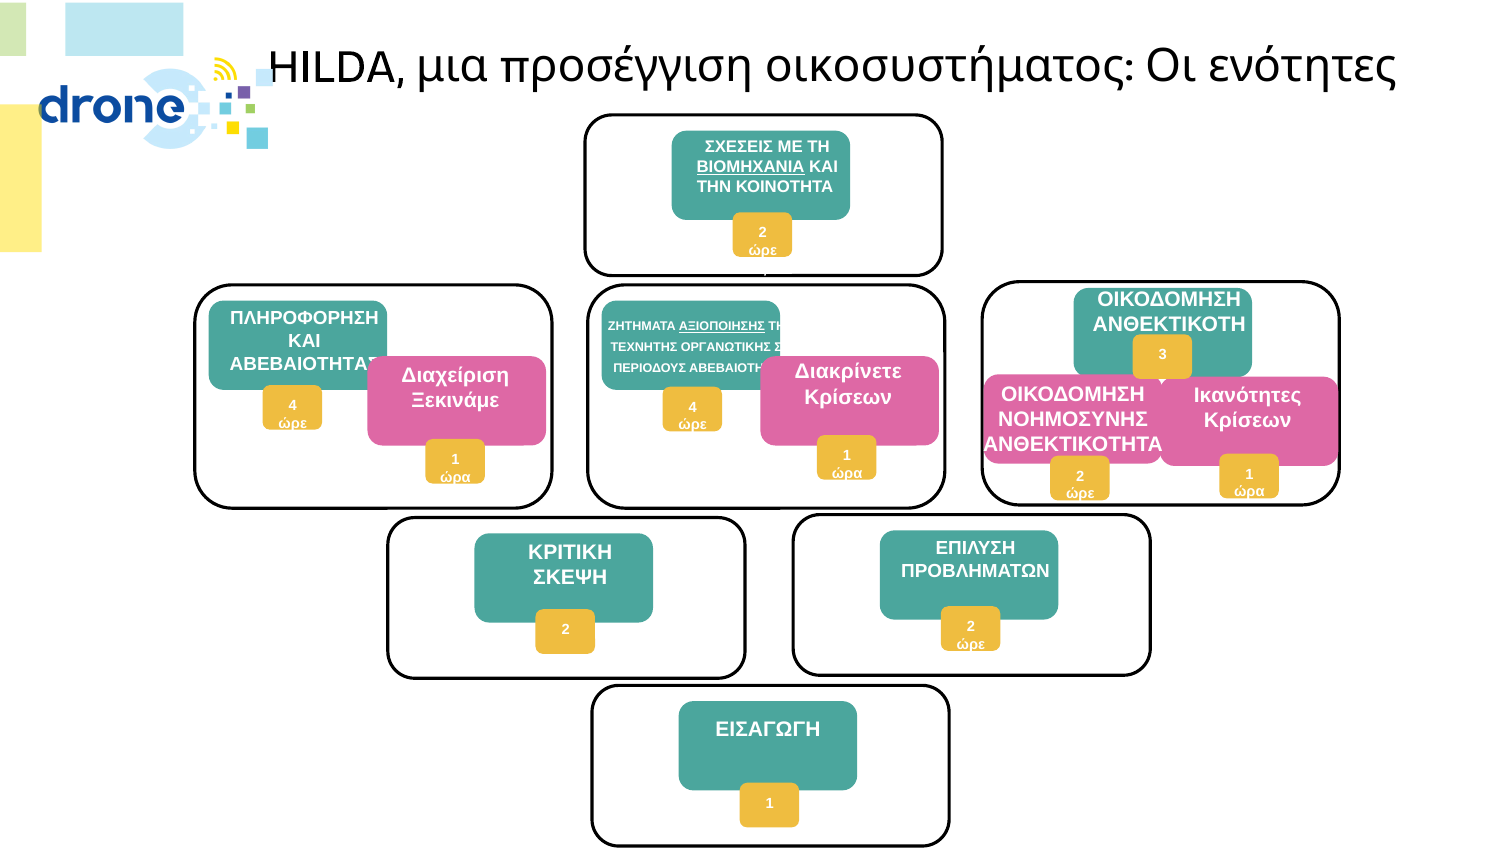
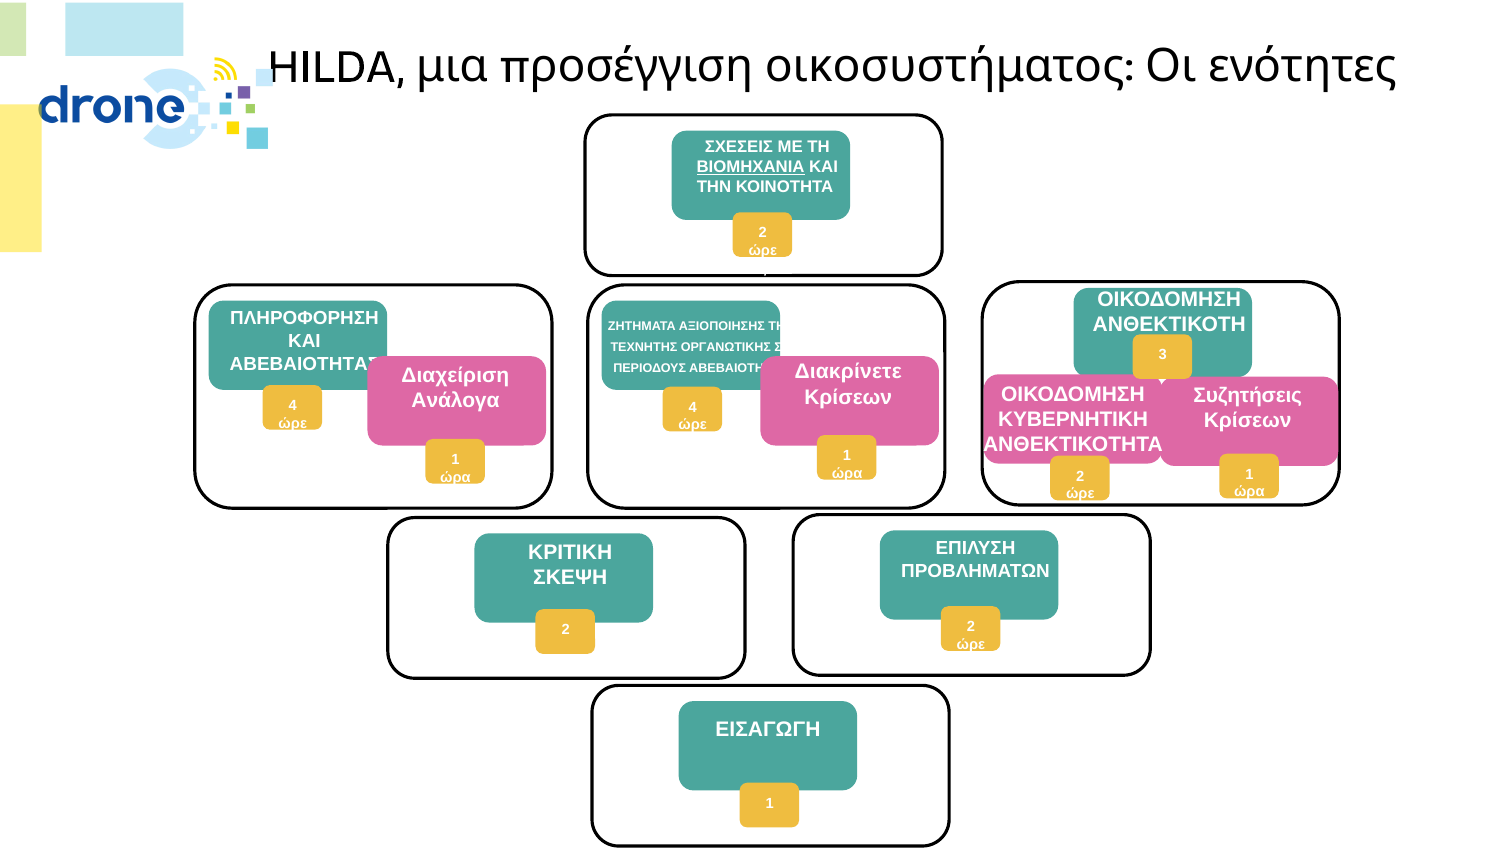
ΑΞΙΟΠΟΙΗΣΗΣ underline: present -> none (722, 326)
Ικανότητες: Ικανότητες -> Συζητήσεις (1248, 395)
Ξεκινάμε: Ξεκινάμε -> Ανάλογα (455, 400)
ΝΟΗΜΟΣΥΝΗΣ: ΝΟΗΜΟΣΥΝΗΣ -> ΚΥΒΕΡΝΗΤΙΚΗ (1073, 419)
